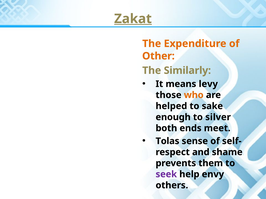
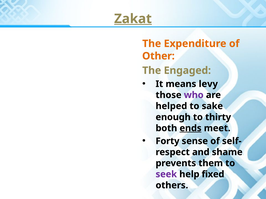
Similarly: Similarly -> Engaged (187, 71)
who colour: orange -> purple (194, 95)
silver: silver -> thirty (218, 117)
ends underline: none -> present (191, 128)
Tolas: Tolas -> Forty (167, 141)
envy: envy -> fixed (213, 175)
